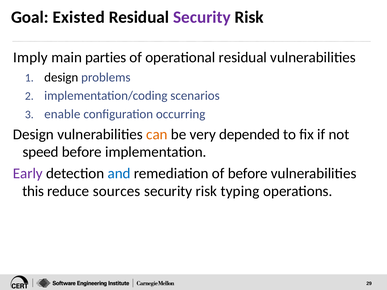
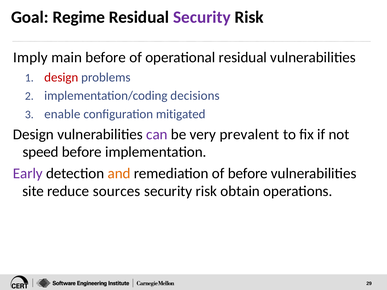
Existed: Existed -> Regime (79, 17)
main parties: parties -> before (106, 58)
design colour: black -> red (61, 77)
scenarios: scenarios -> decisions (195, 96)
occurring: occurring -> mitigated (181, 114)
can colour: orange -> purple (157, 134)
depended: depended -> prevalent (249, 134)
and colour: blue -> orange (119, 174)
this: this -> site (33, 191)
typing: typing -> obtain (240, 191)
